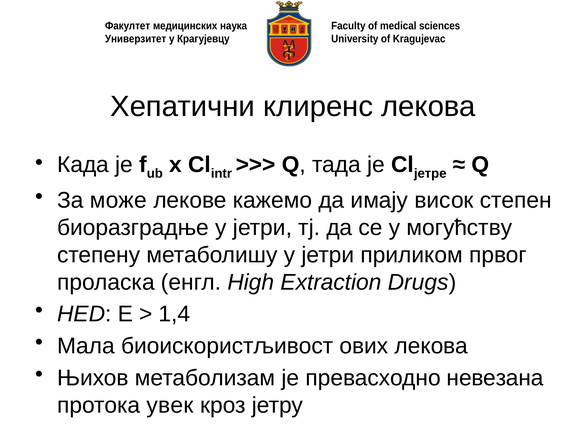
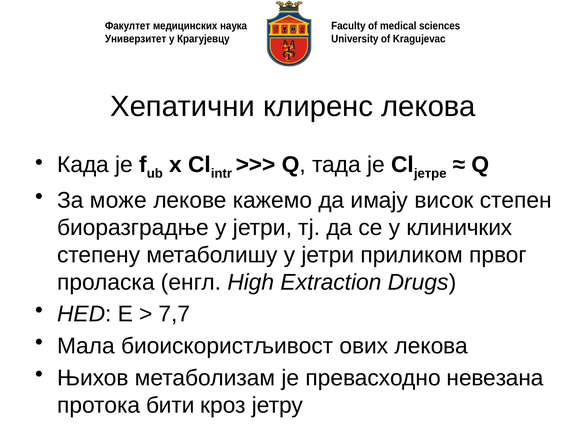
могућству: могућству -> клиничких (459, 228)
1,4: 1,4 -> 7,7 (174, 315)
увек: увек -> бити (170, 406)
